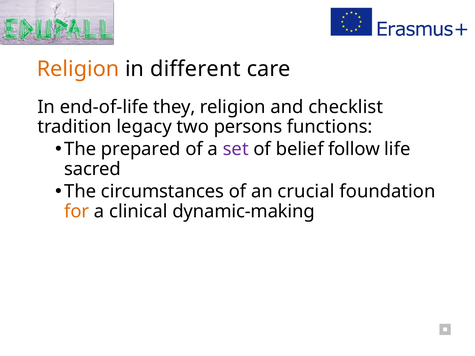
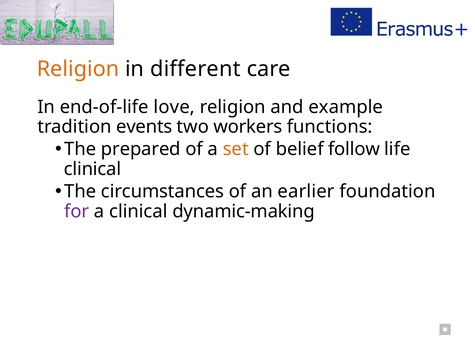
they: they -> love (174, 107)
checklist: checklist -> example (346, 107)
legacy: legacy -> events (144, 127)
persons: persons -> workers (248, 127)
set colour: purple -> orange (236, 149)
sacred: sacred -> clinical (93, 169)
crucial: crucial -> earlier (306, 192)
for colour: orange -> purple (77, 212)
